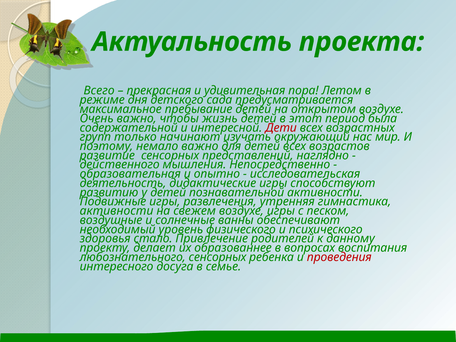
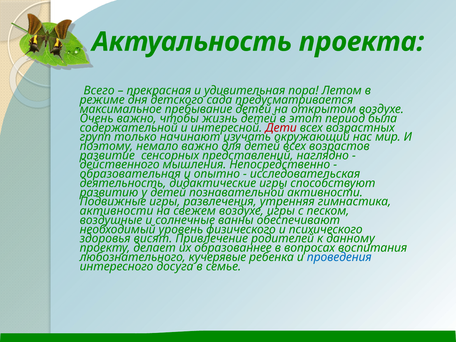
стало: стало -> висят (153, 239)
любознательного сенсорных: сенсорных -> кучерявые (217, 257)
проведения colour: red -> blue (339, 257)
